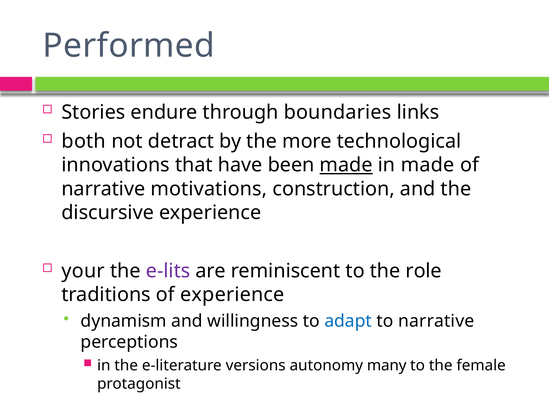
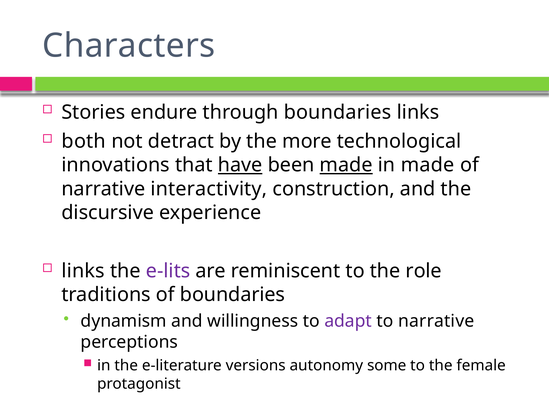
Performed: Performed -> Characters (129, 46)
have underline: none -> present (240, 165)
motivations: motivations -> interactivity (209, 189)
your: your -> links (83, 271)
of experience: experience -> boundaries (232, 295)
adapt colour: blue -> purple (348, 321)
many: many -> some (387, 365)
